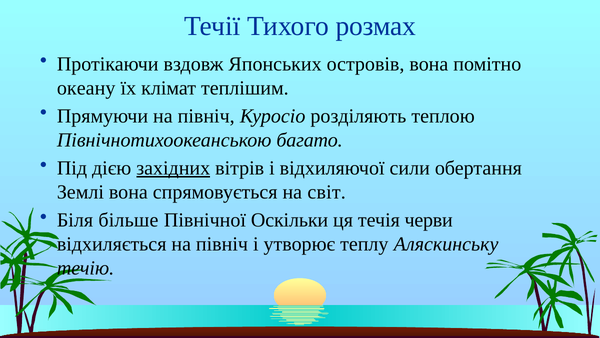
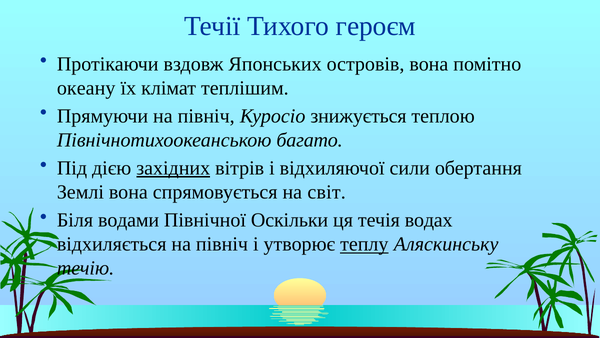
розмах: розмах -> героєм (376, 26)
розділяють: розділяють -> знижується (358, 116)
більше: більше -> водами (129, 220)
черви: черви -> водах (429, 220)
теплу underline: none -> present (364, 244)
